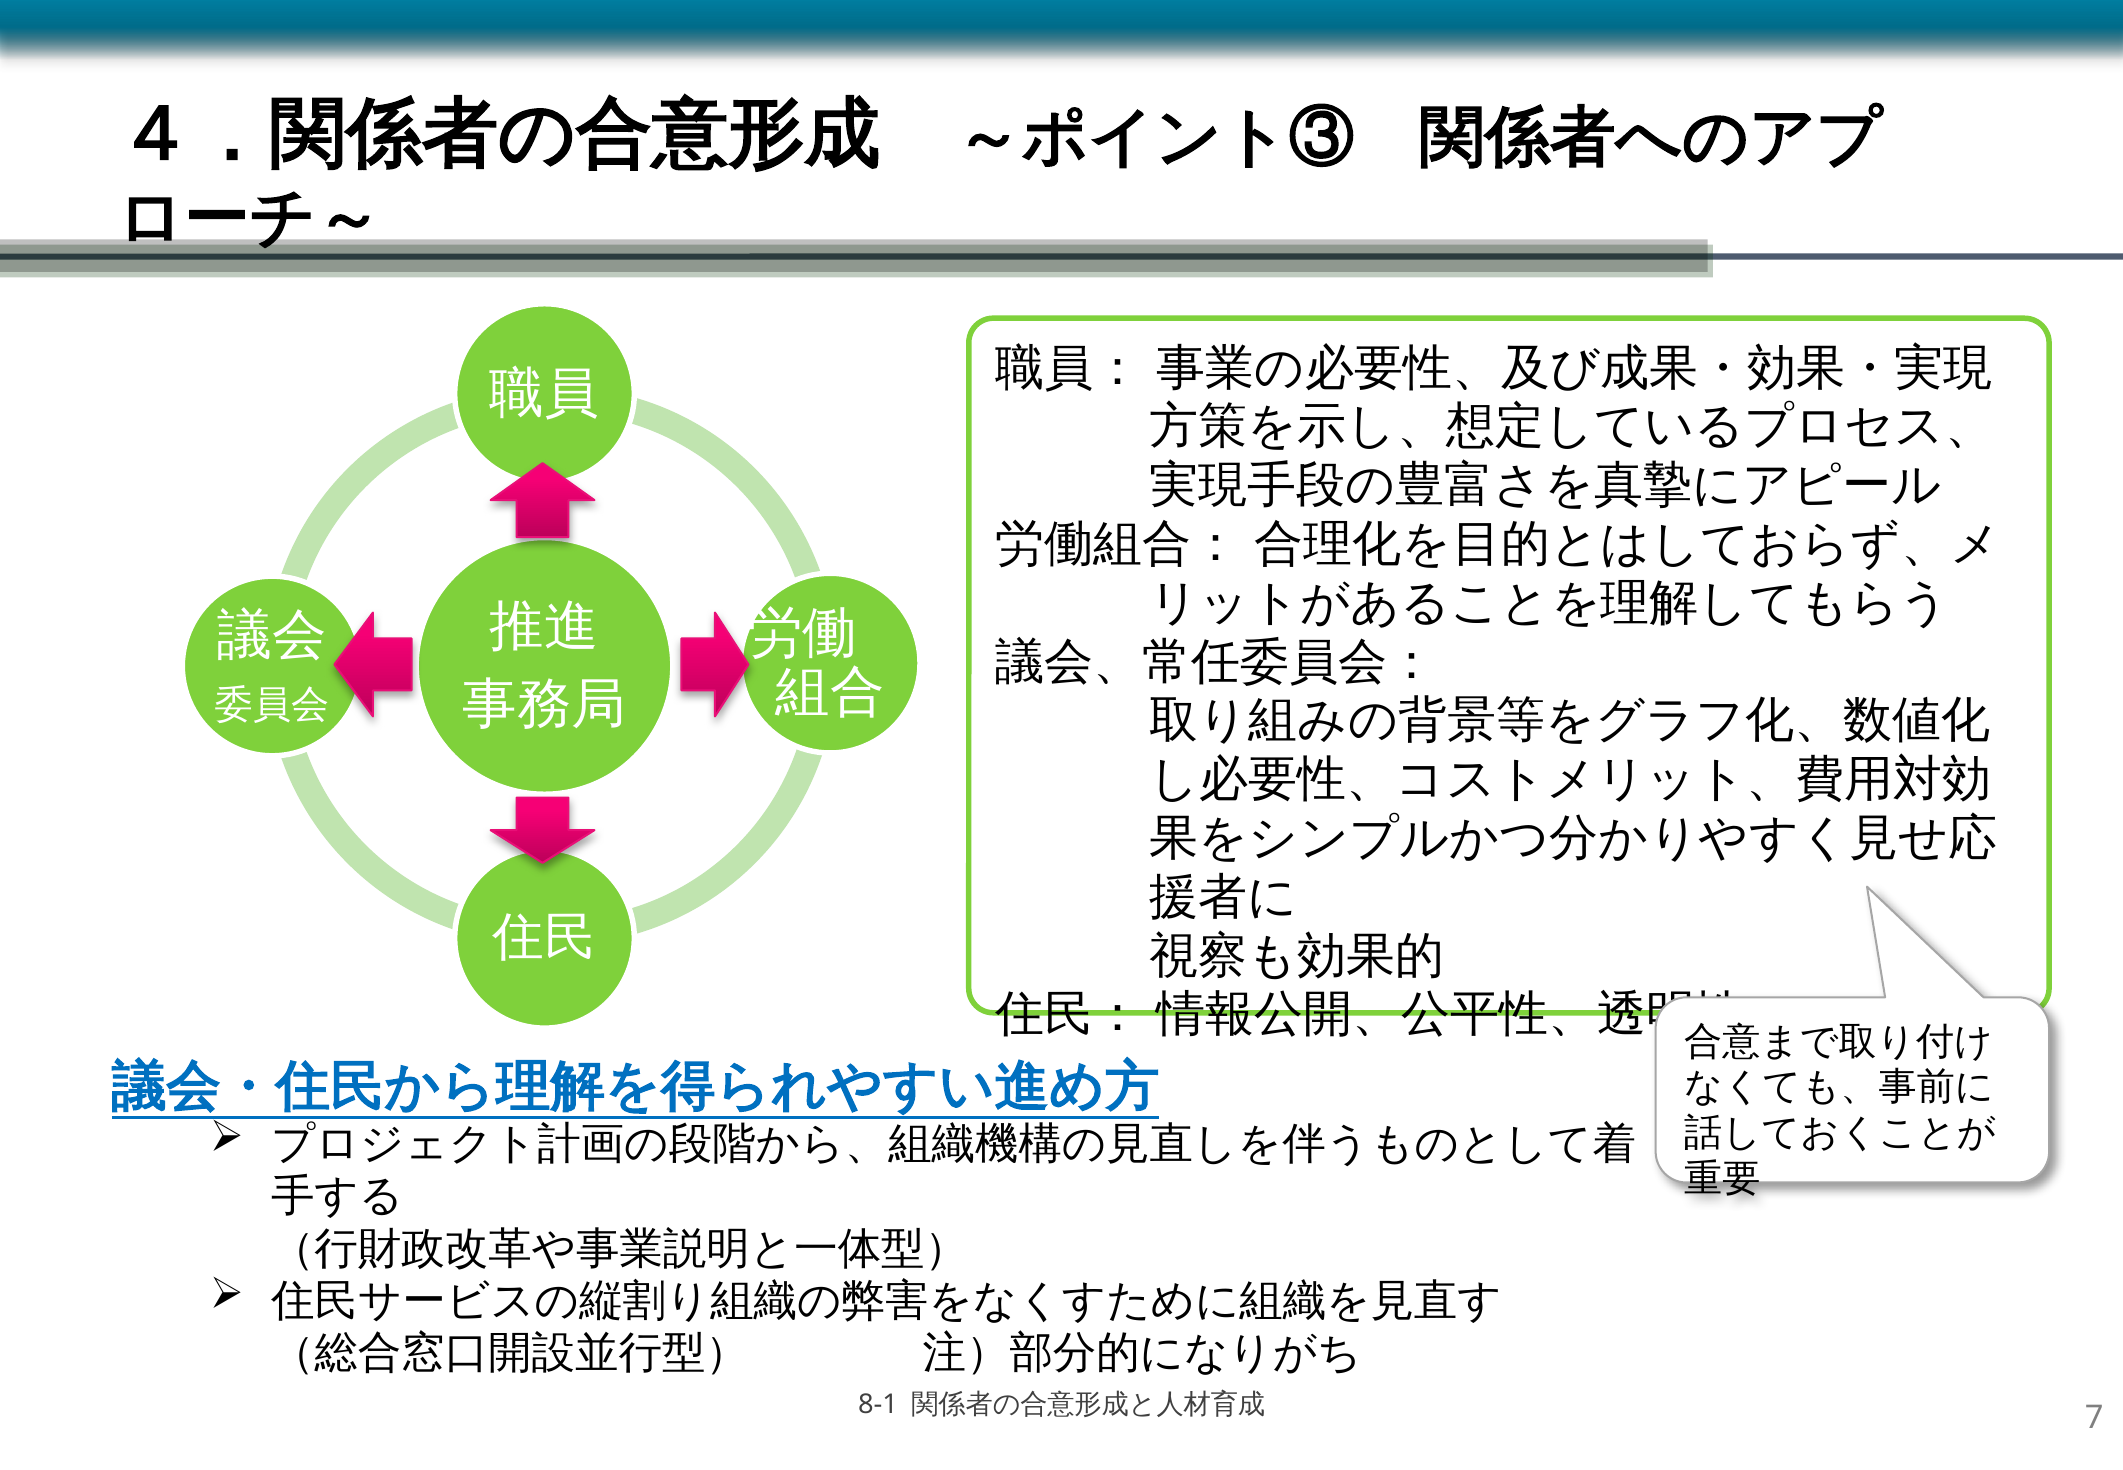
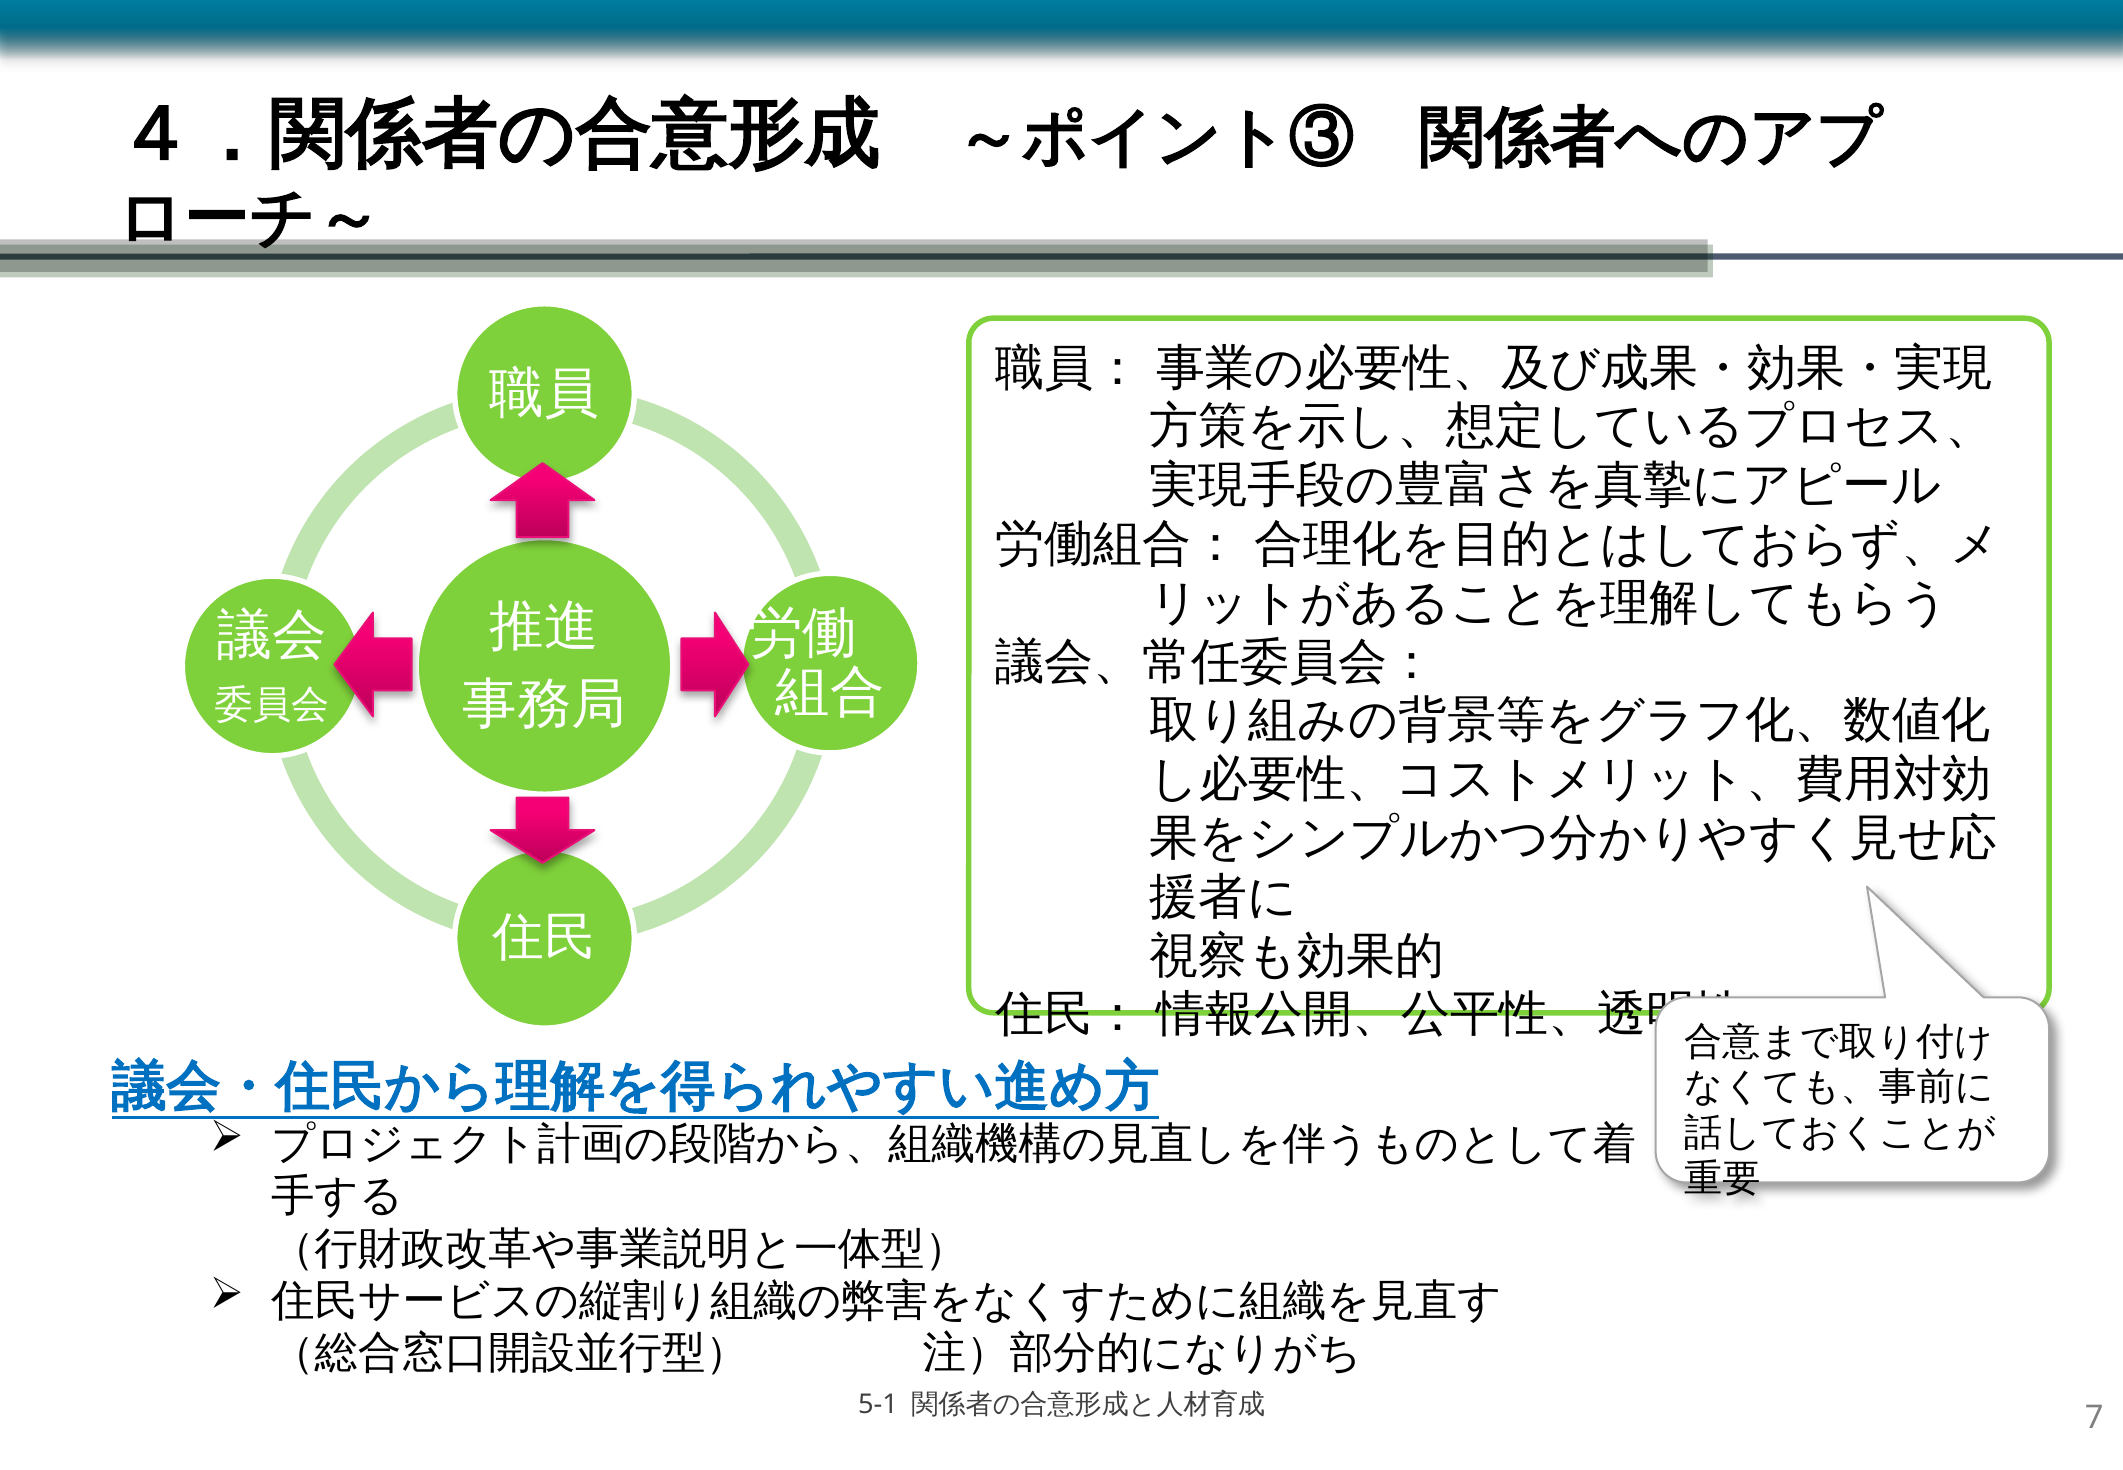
8-1: 8-1 -> 5-1 (878, 1404)
